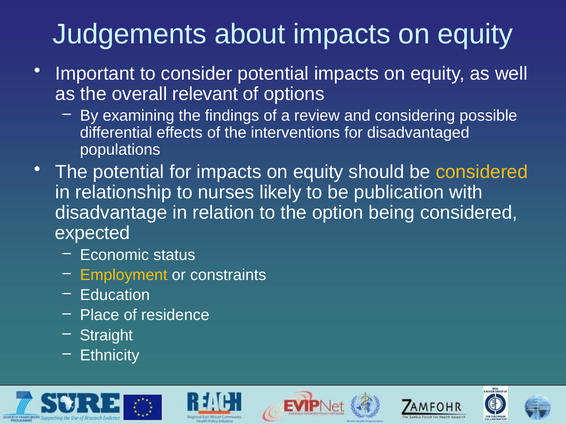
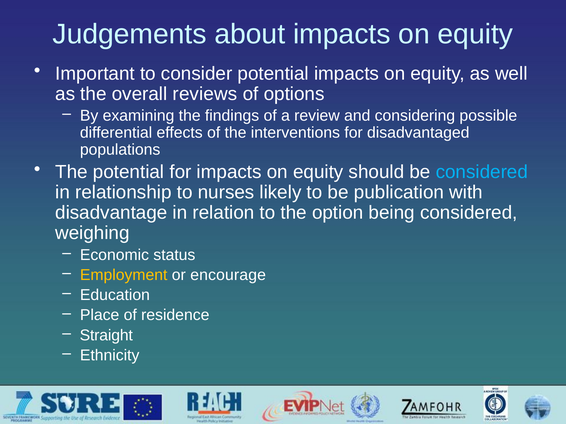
relevant: relevant -> reviews (205, 94)
considered colour: yellow -> light blue (482, 172)
expected: expected -> weighing (92, 233)
constraints: constraints -> encourage (228, 275)
